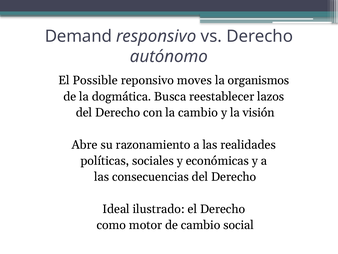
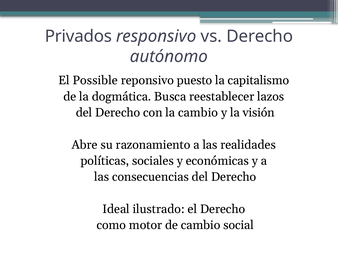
Demand: Demand -> Privados (78, 36)
moves: moves -> puesto (195, 80)
organismos: organismos -> capitalismo (258, 80)
